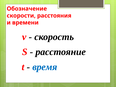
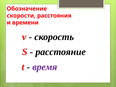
время colour: blue -> purple (45, 67)
